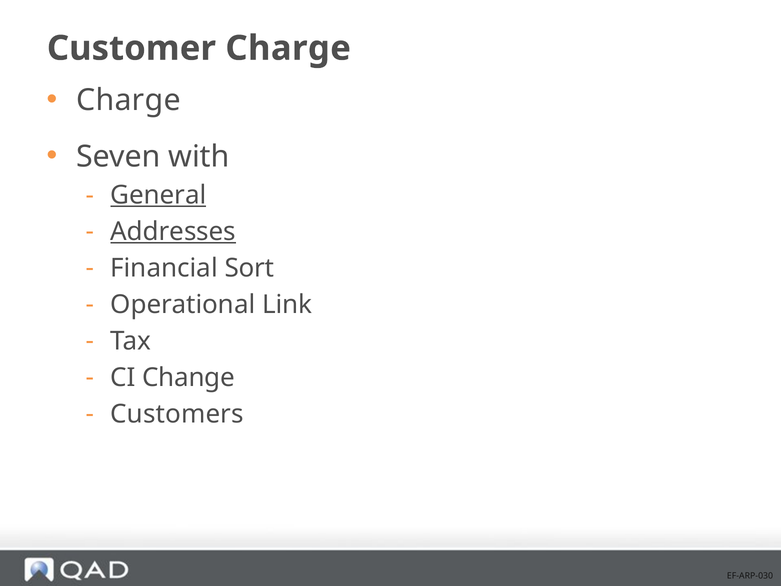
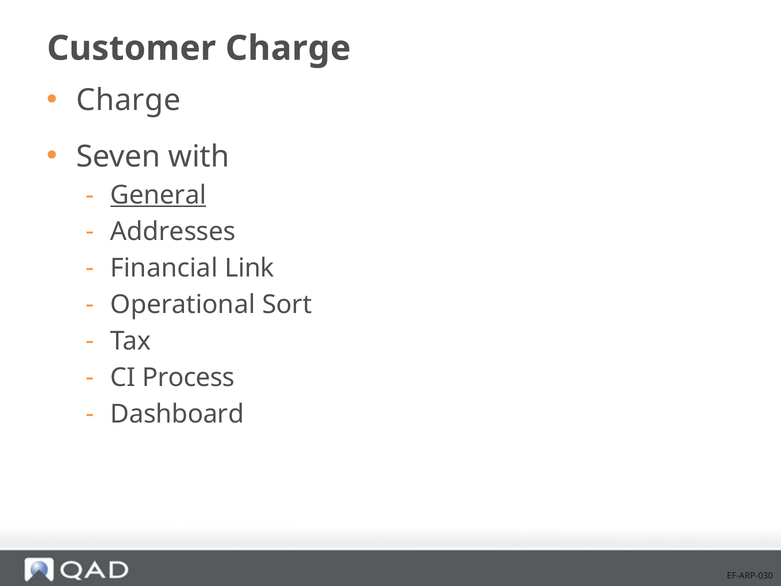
Addresses underline: present -> none (173, 232)
Sort: Sort -> Link (249, 268)
Link: Link -> Sort (287, 304)
Change: Change -> Process (189, 377)
Customers: Customers -> Dashboard (177, 414)
